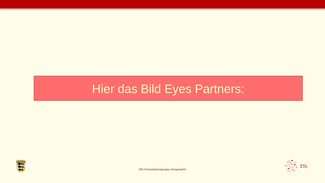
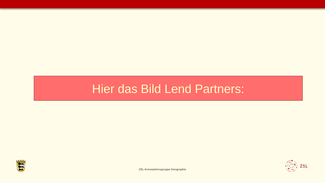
Eyes: Eyes -> Lend (178, 89)
